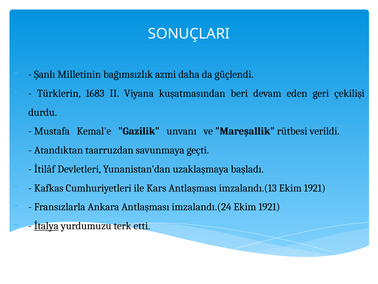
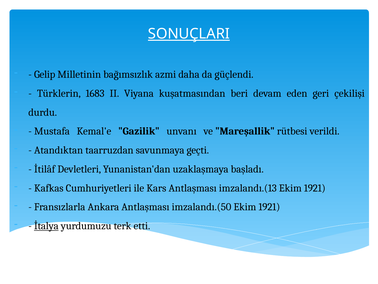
SONUÇLARI underline: none -> present (189, 34)
Şanlı: Şanlı -> Gelip (45, 74)
imzalandı.(24: imzalandı.(24 -> imzalandı.(50 (202, 207)
